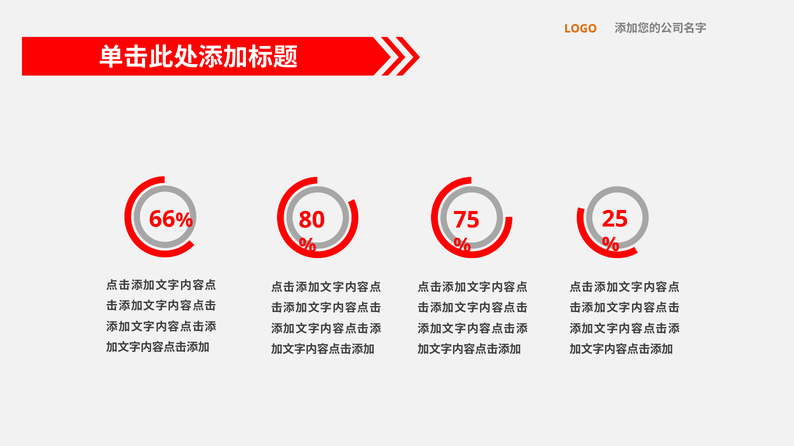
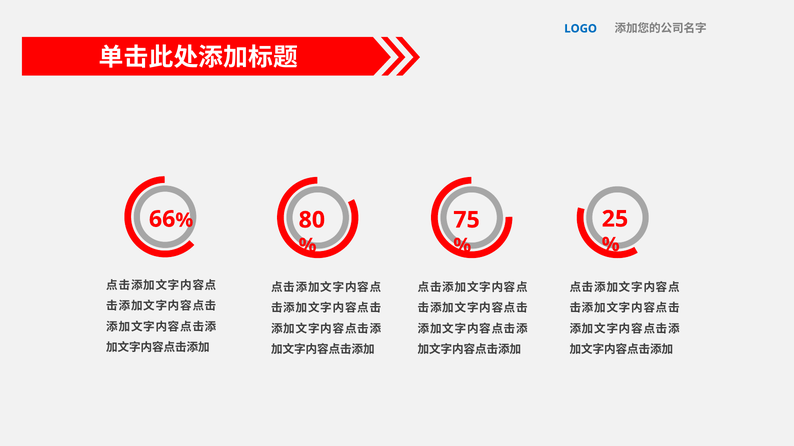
LOGO colour: orange -> blue (581, 29)
